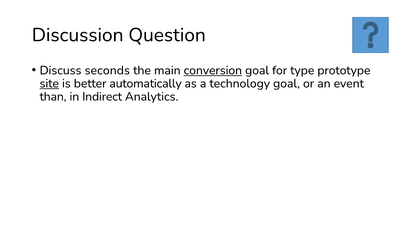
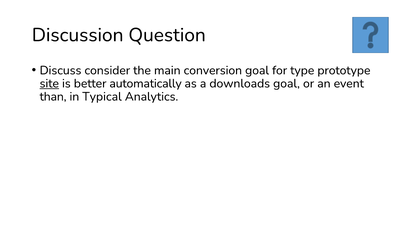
seconds: seconds -> consider (107, 71)
conversion underline: present -> none (213, 71)
technology: technology -> downloads (240, 84)
Indirect: Indirect -> Typical (102, 97)
